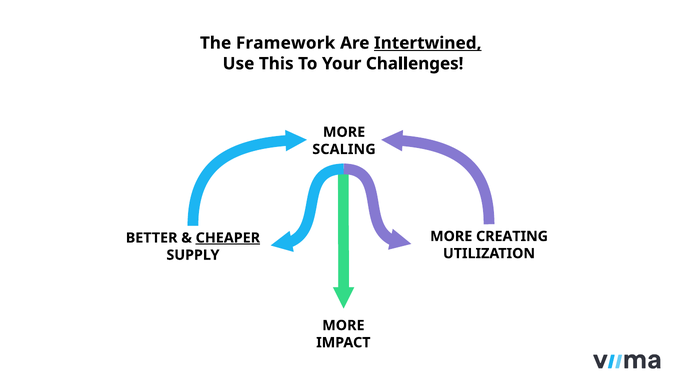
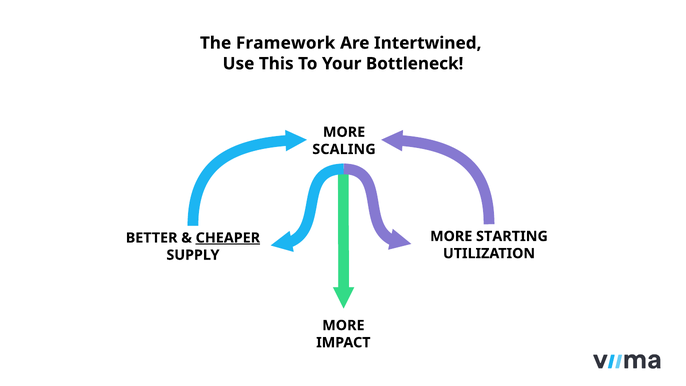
Intertwined underline: present -> none (428, 43)
Challenges: Challenges -> Bottleneck (415, 64)
CREATING: CREATING -> STARTING (512, 236)
